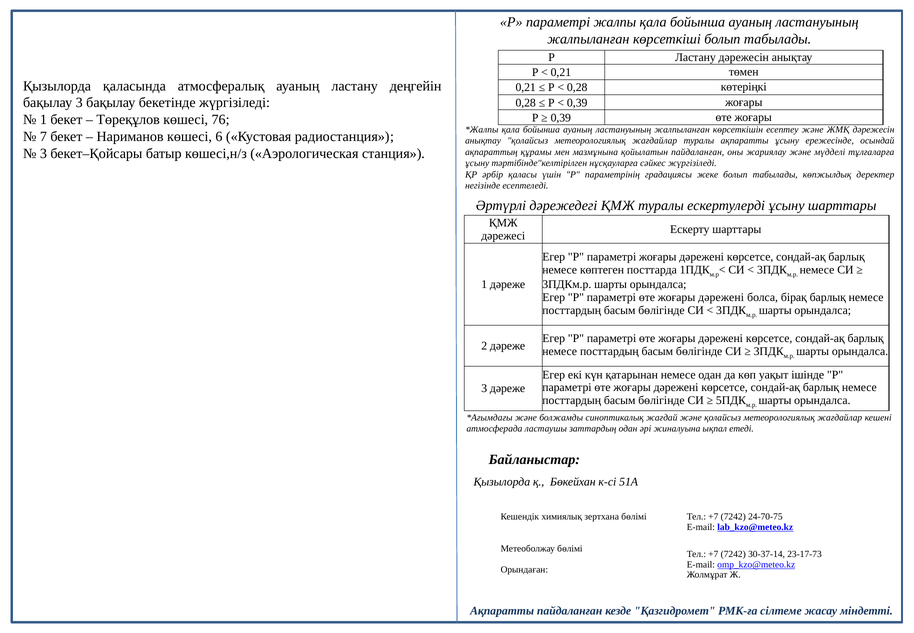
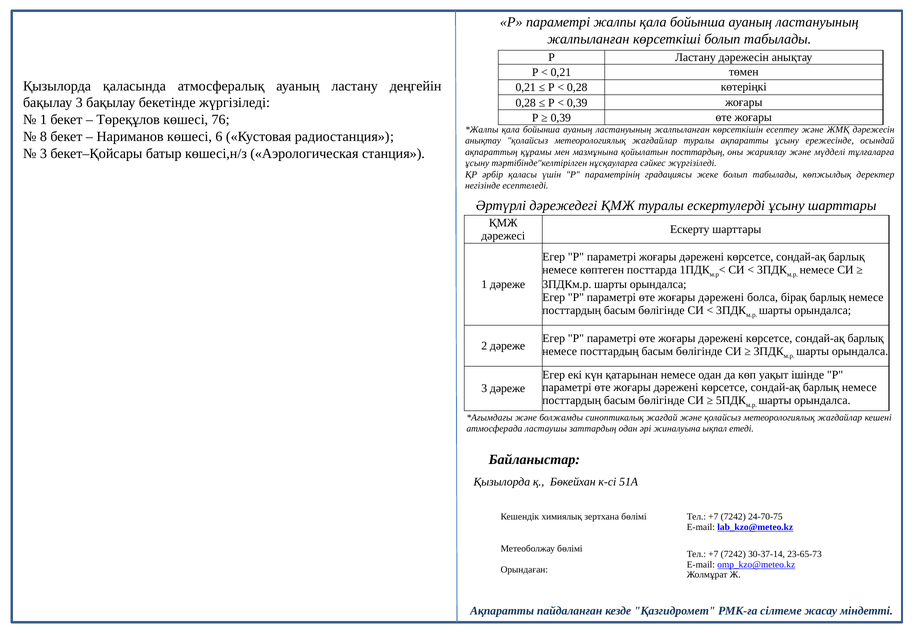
7: 7 -> 8 (43, 136)
қойылатын пайдаланған: пайдаланған -> посттардың (698, 152)
23-17-73: 23-17-73 -> 23-65-73 (805, 554)
